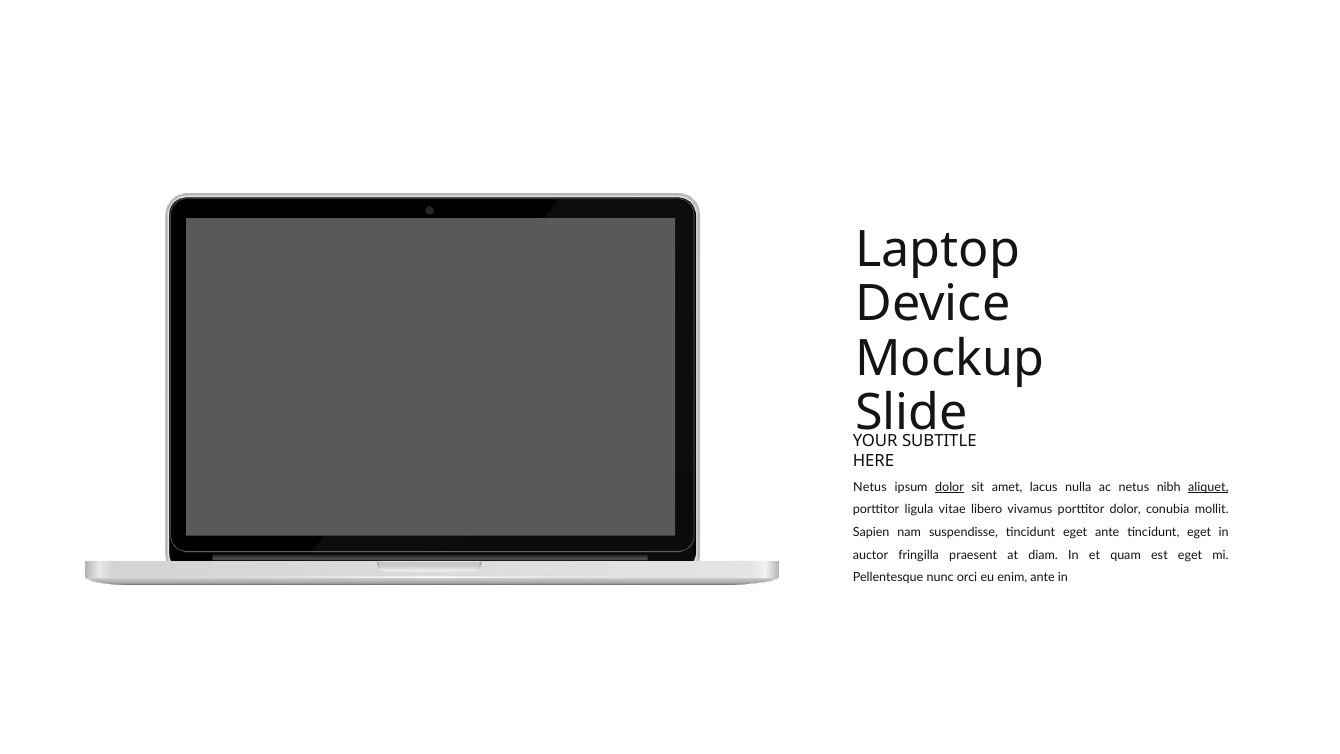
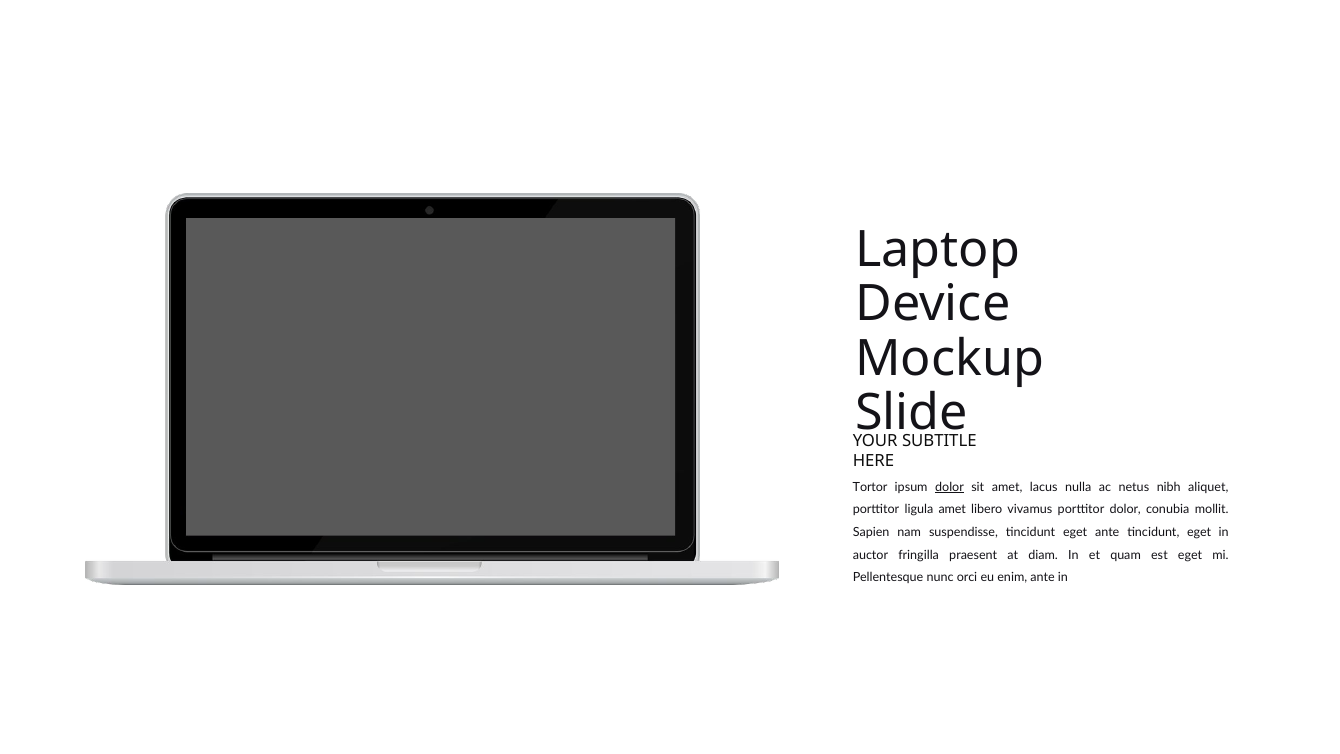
Netus: Netus -> Tortor (870, 487)
aliquet underline: present -> none (1208, 487)
ligula vitae: vitae -> amet (952, 509)
